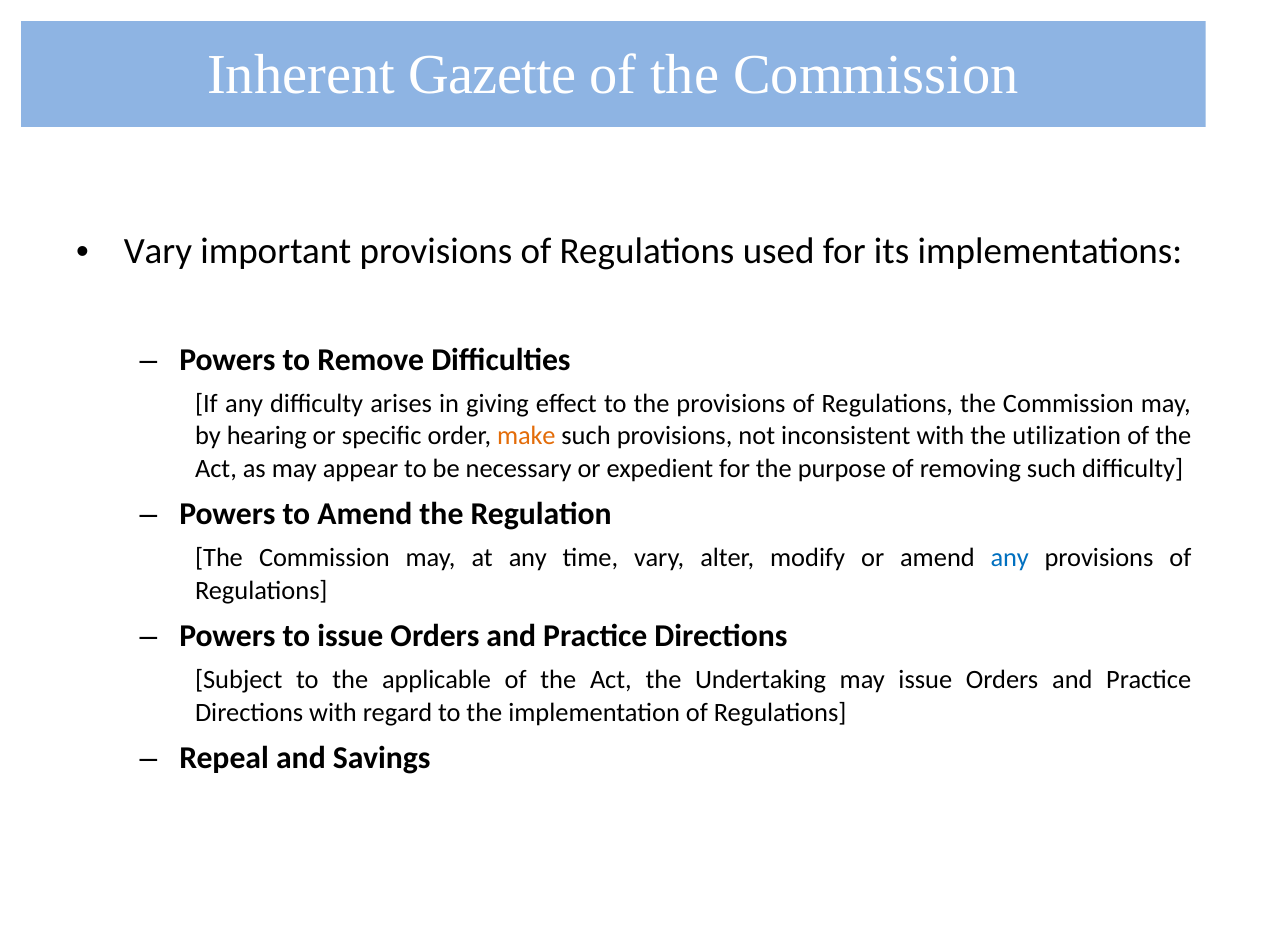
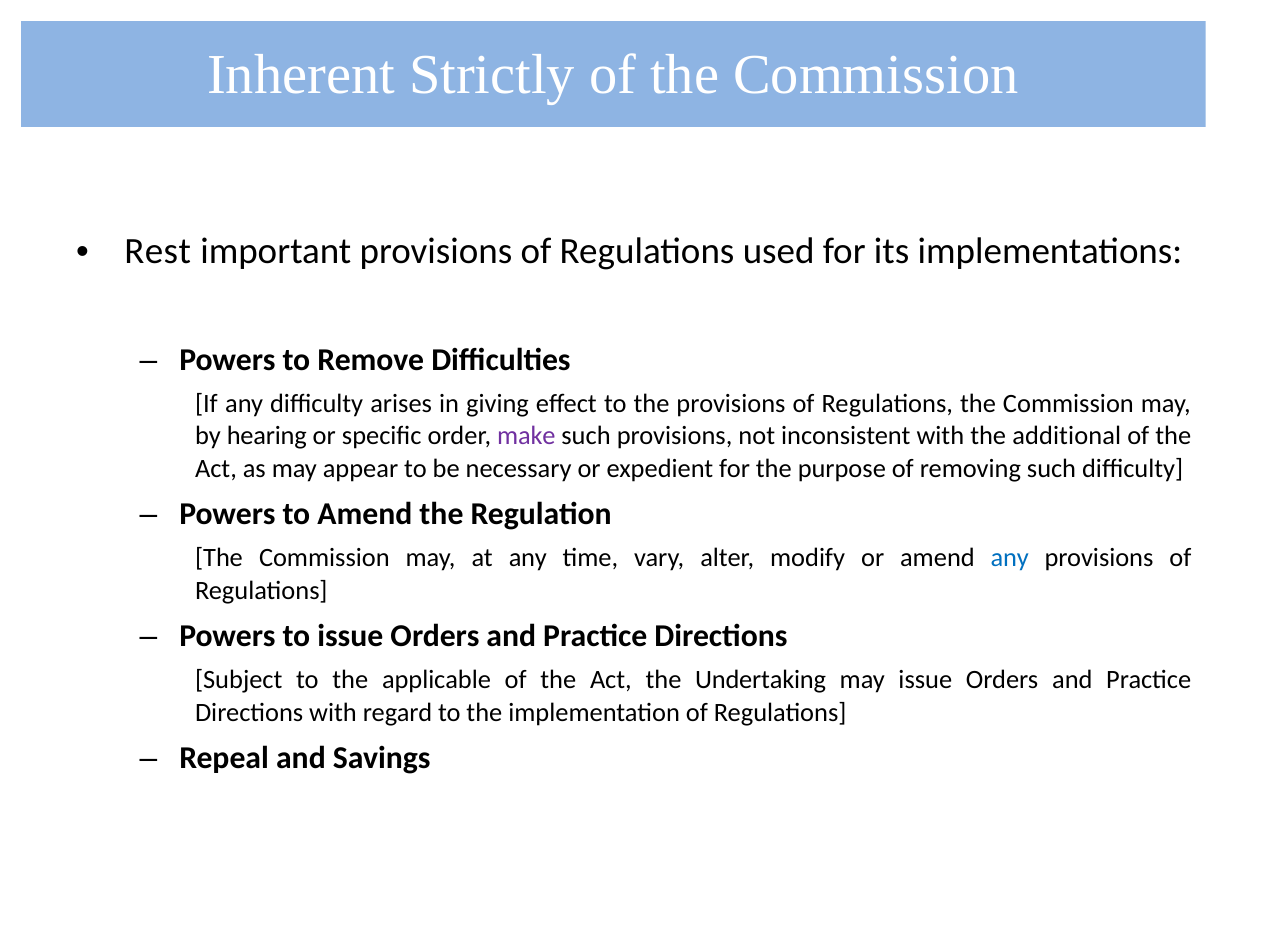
Gazette: Gazette -> Strictly (492, 74)
Vary: Vary -> Rest (158, 252)
make colour: orange -> purple (526, 436)
utilization: utilization -> additional (1067, 436)
